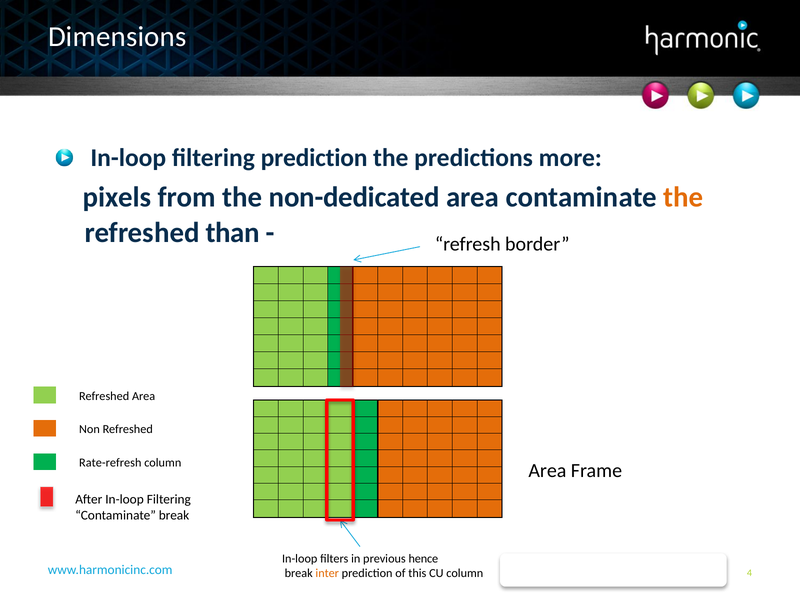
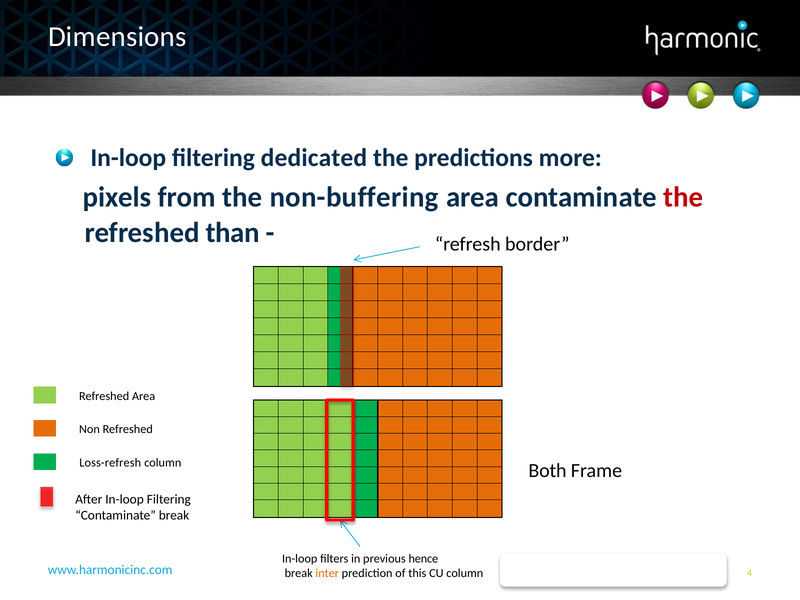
filtering prediction: prediction -> dedicated (314, 158)
non-dedicated: non-dedicated -> non-buffering (354, 197)
the colour: orange -> red (683, 197)
Rate-refresh: Rate-refresh -> Loss-refresh (110, 463)
column Area: Area -> Both (547, 471)
